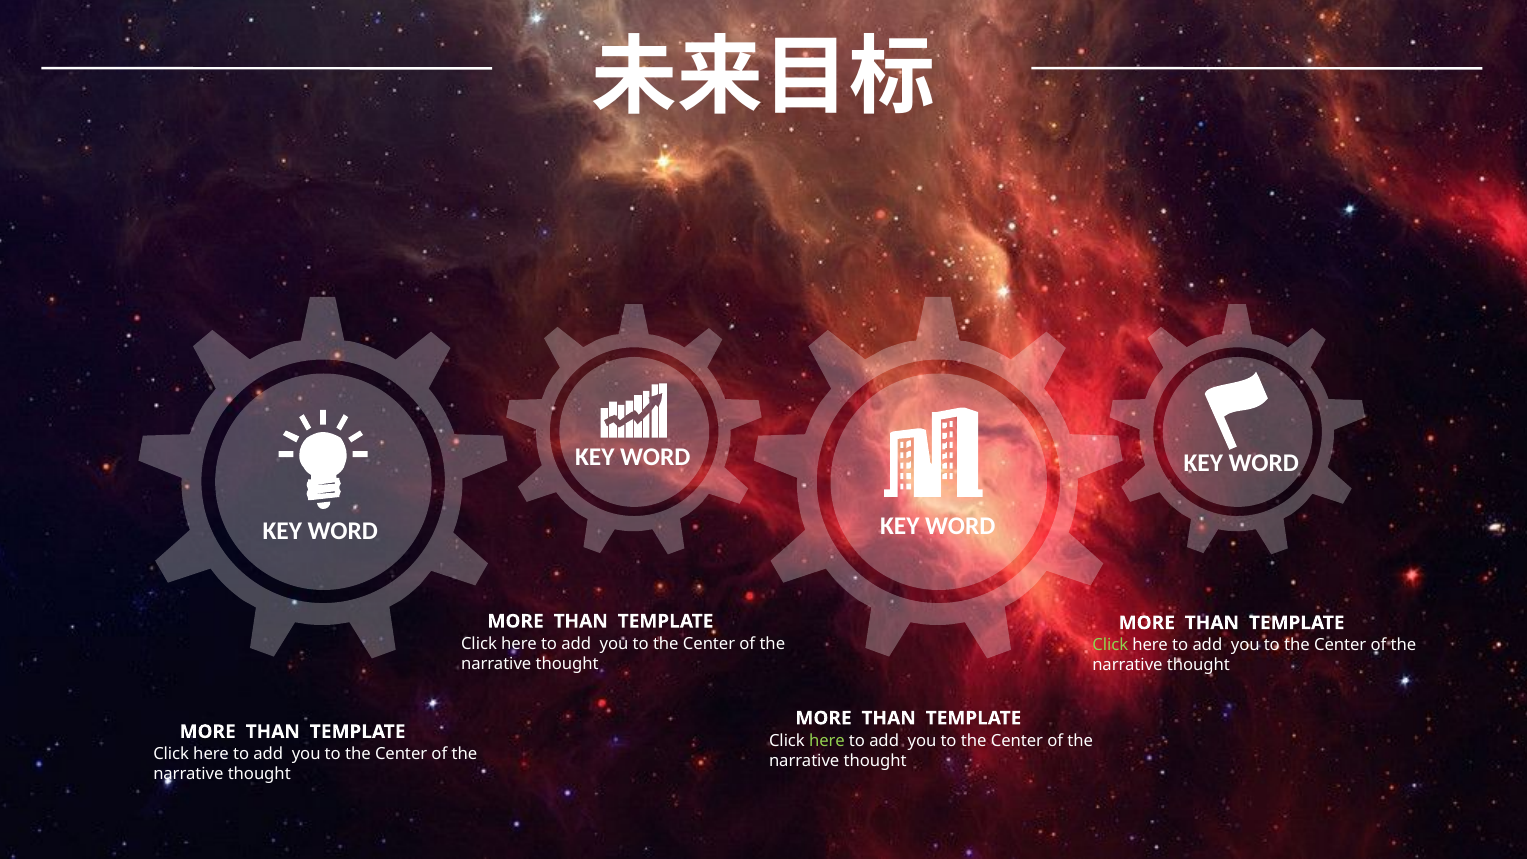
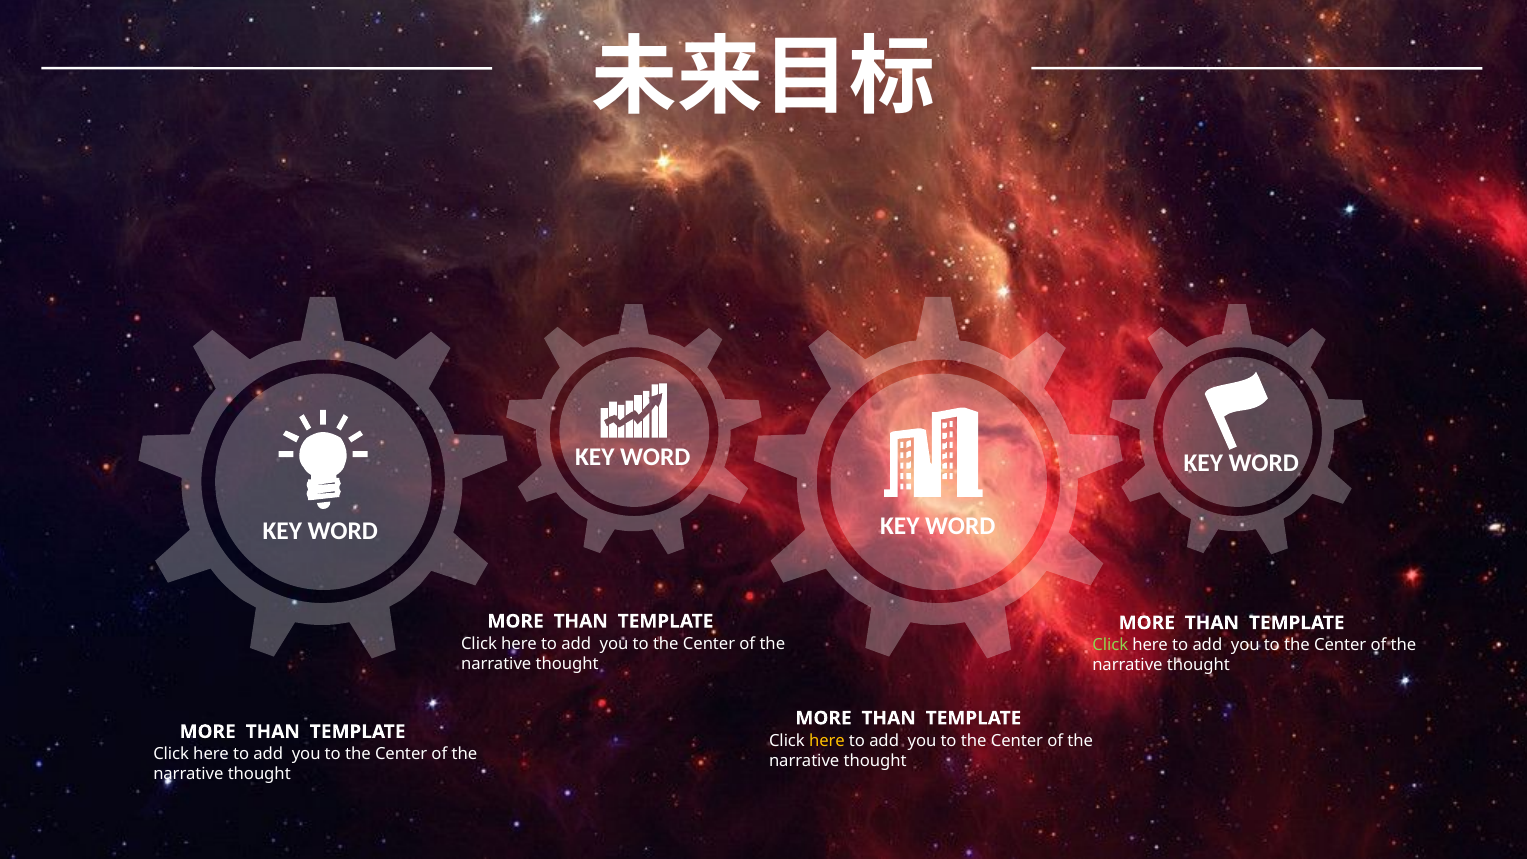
here colour: light green -> yellow (827, 741)
